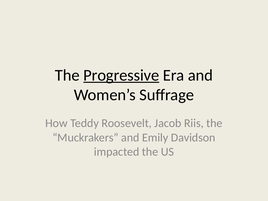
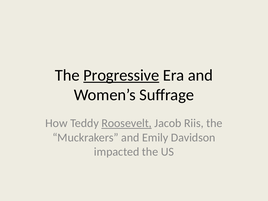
Roosevelt underline: none -> present (127, 123)
